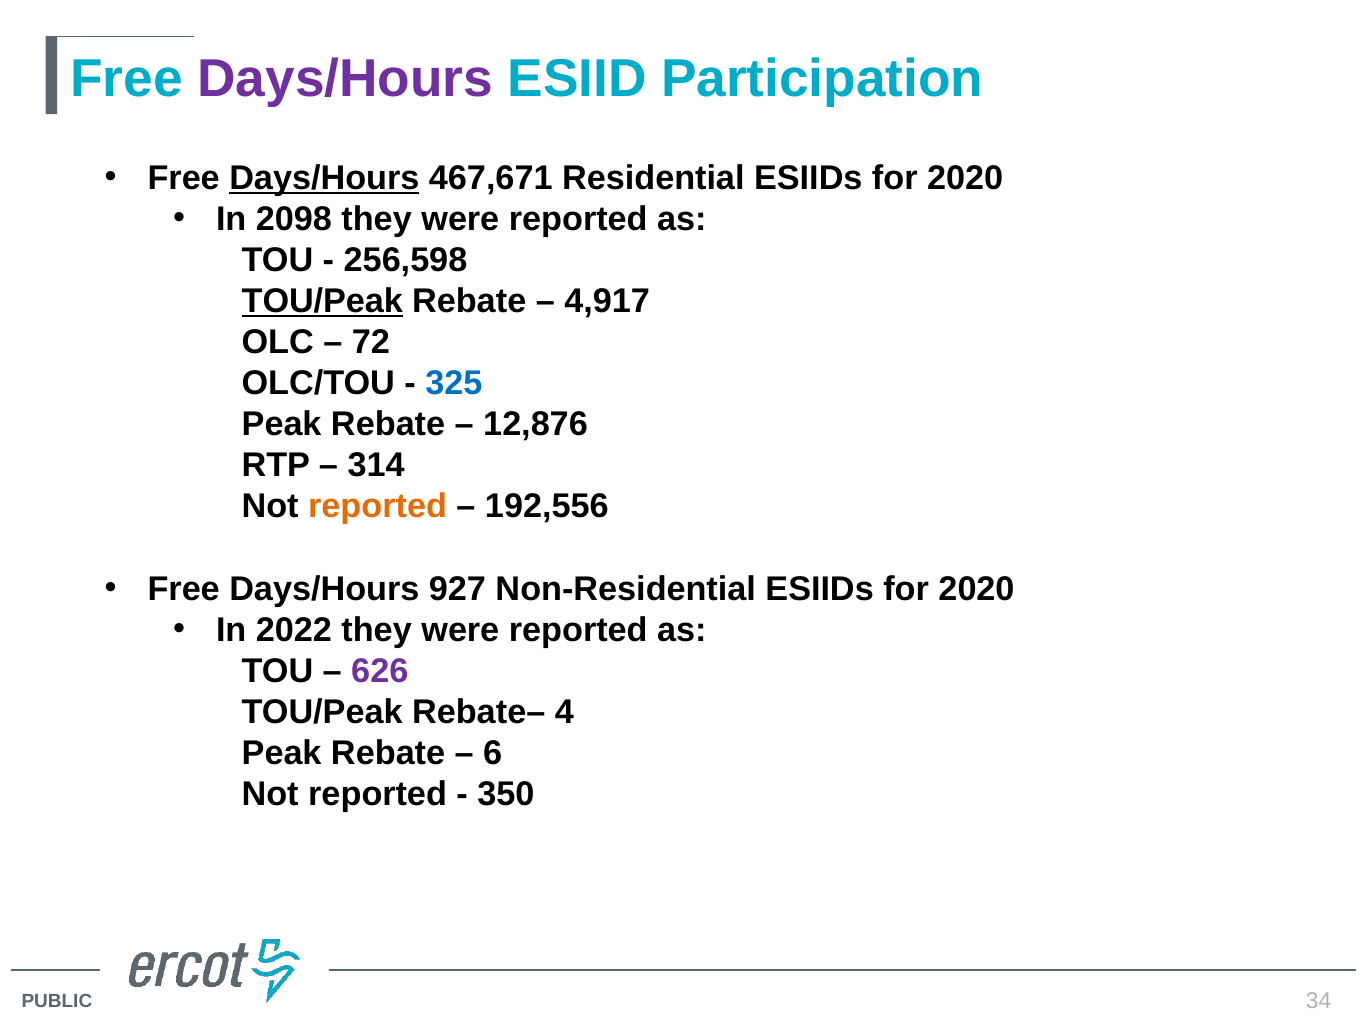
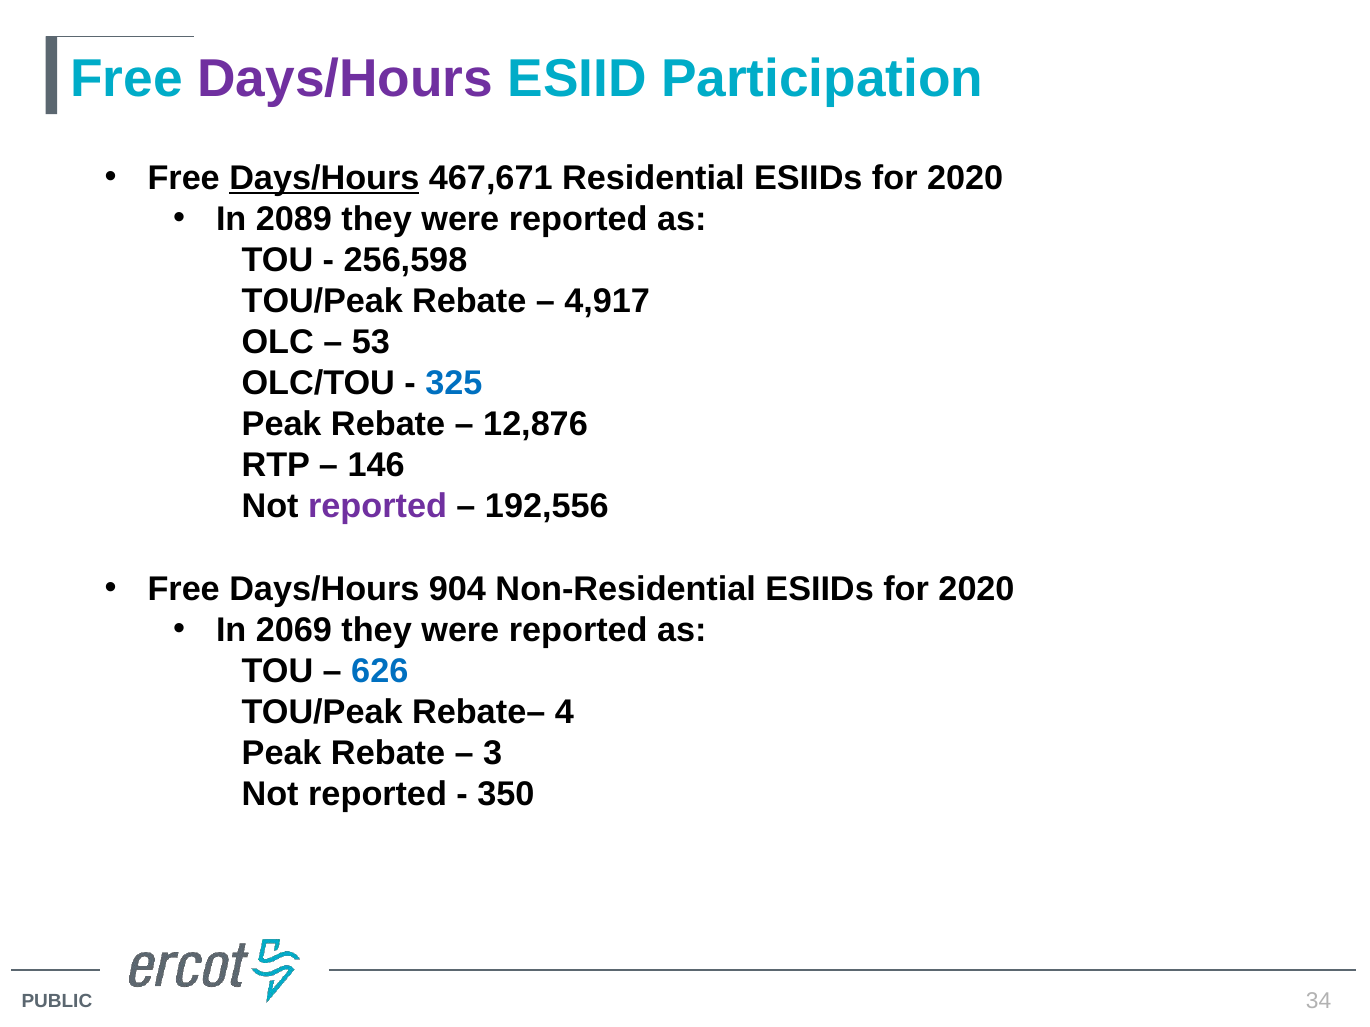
2098: 2098 -> 2089 (294, 219)
TOU/Peak underline: present -> none (322, 301)
72: 72 -> 53 (371, 342)
314: 314 -> 146 (376, 466)
reported colour: orange -> purple (378, 507)
927: 927 -> 904 (457, 589)
2022: 2022 -> 2069 (294, 630)
626 colour: purple -> blue (380, 671)
6: 6 -> 3 (493, 753)
